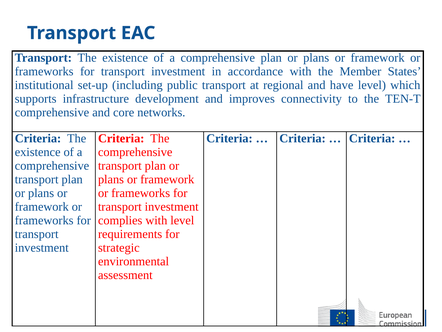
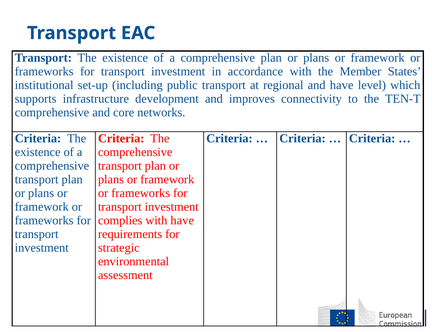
with level: level -> have (182, 220)
